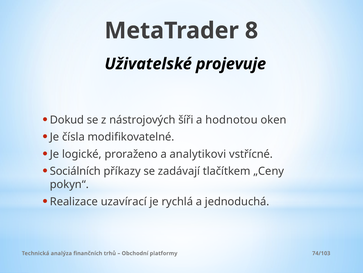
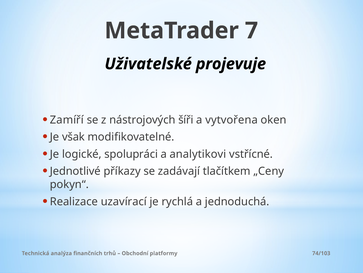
8: 8 -> 7 (251, 31)
Dokud: Dokud -> Zamíří (67, 120)
hodnotou: hodnotou -> vytvořena (232, 120)
čísla: čísla -> však (73, 137)
proraženo: proraženo -> spolupráci (131, 154)
Sociálních: Sociálních -> Jednotlivé (75, 171)
